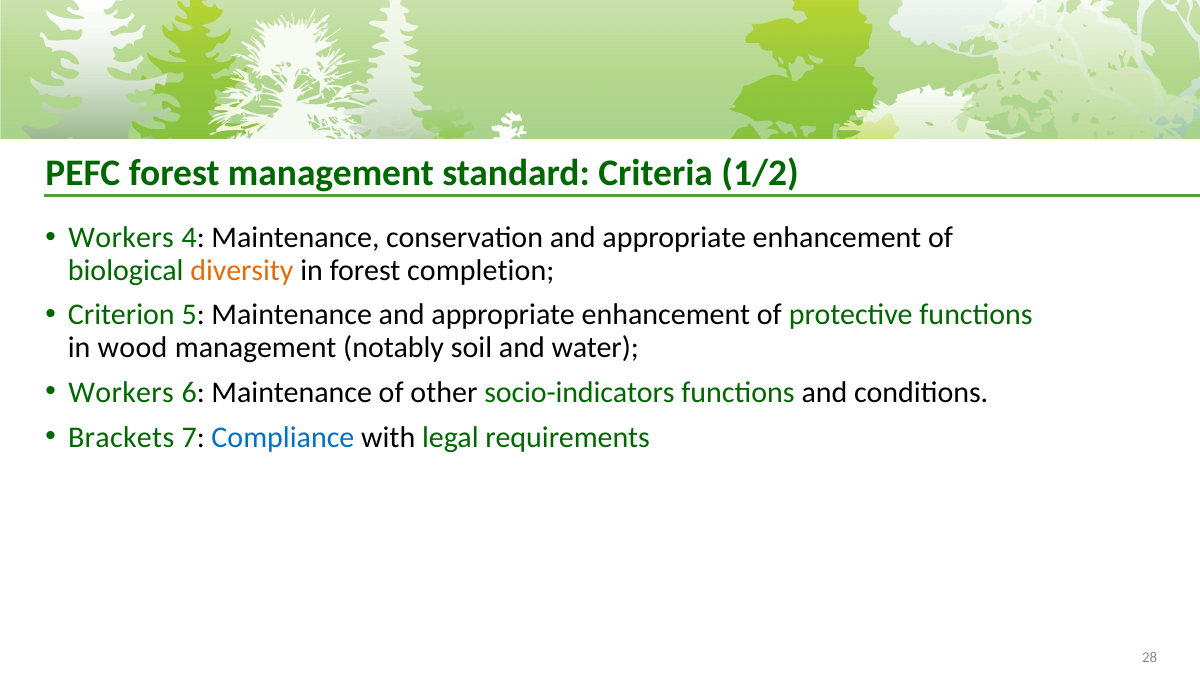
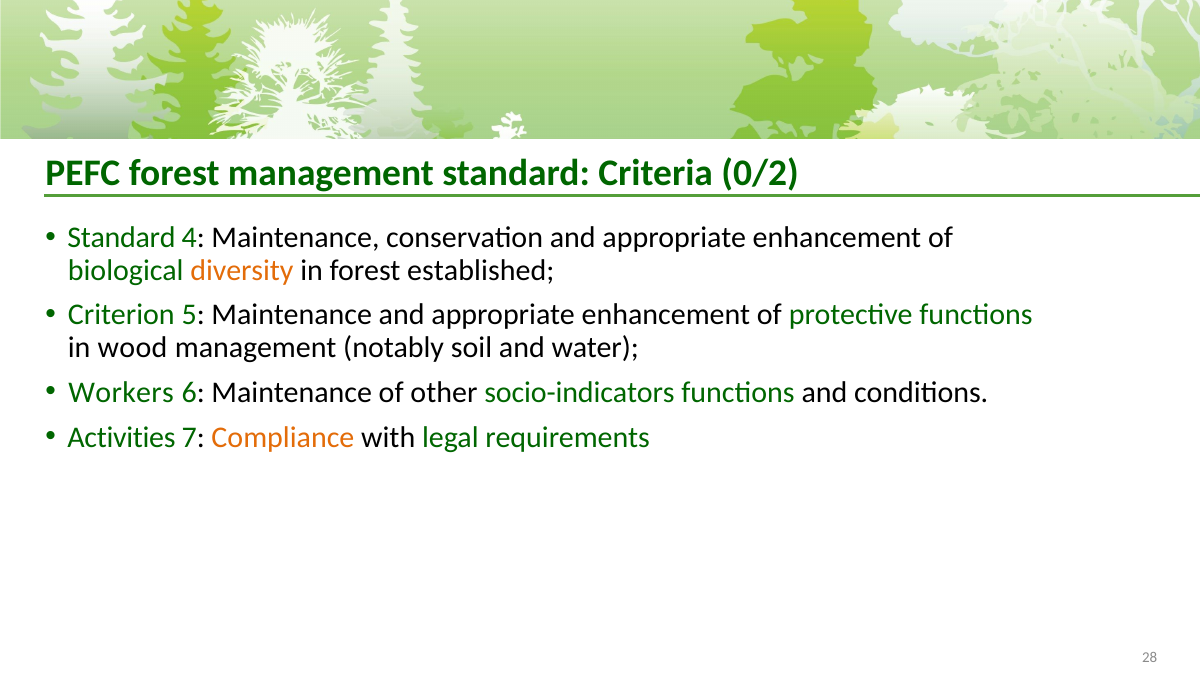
1/2: 1/2 -> 0/2 (760, 173)
Workers: Workers -> Standard (121, 238)
completion: completion -> established (481, 270)
Brackets: Brackets -> Activities (121, 437)
Compliance colour: blue -> orange (283, 437)
